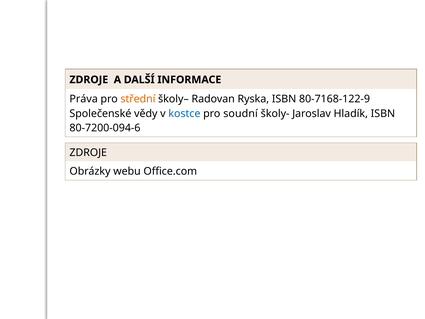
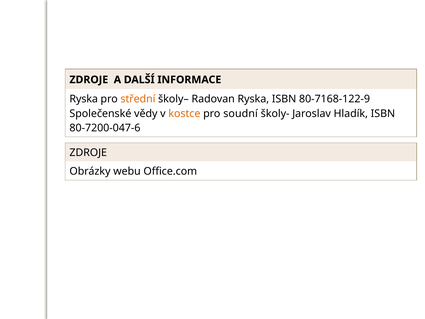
Práva: Práva -> Ryska (84, 99)
kostce colour: blue -> orange (184, 113)
80-7200-094-6: 80-7200-094-6 -> 80-7200-047-6 (105, 128)
